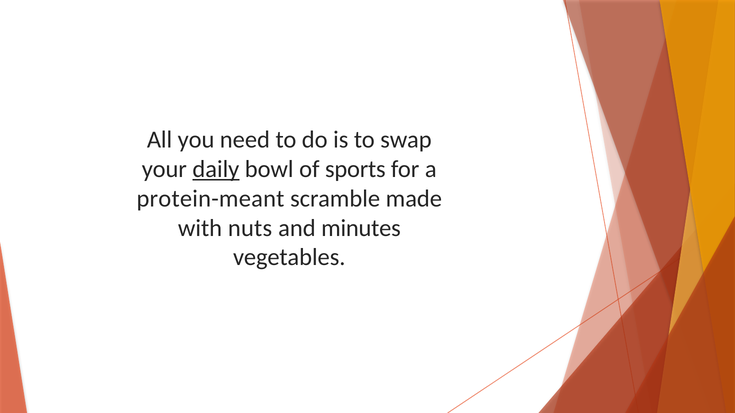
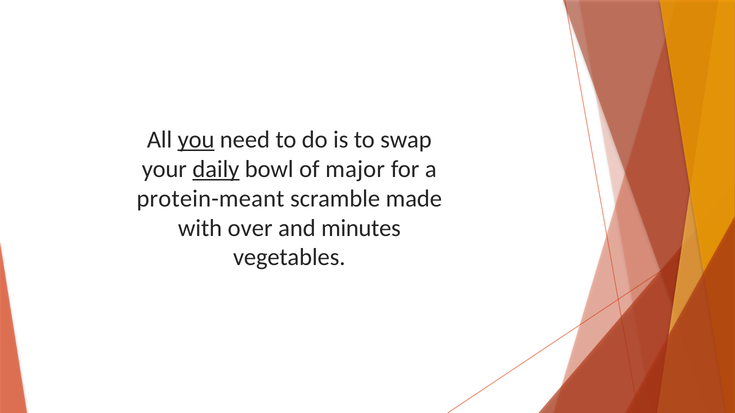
you underline: none -> present (196, 140)
sports: sports -> major (355, 169)
nuts: nuts -> over (250, 228)
